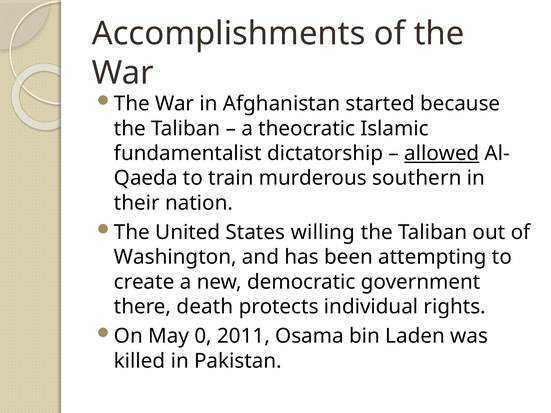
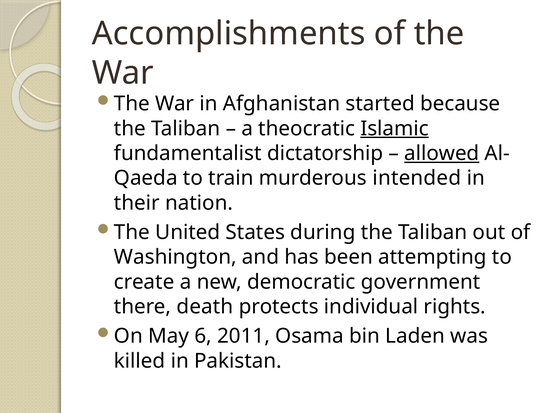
Islamic underline: none -> present (395, 129)
southern: southern -> intended (417, 178)
willing: willing -> during (323, 232)
0: 0 -> 6 (203, 336)
